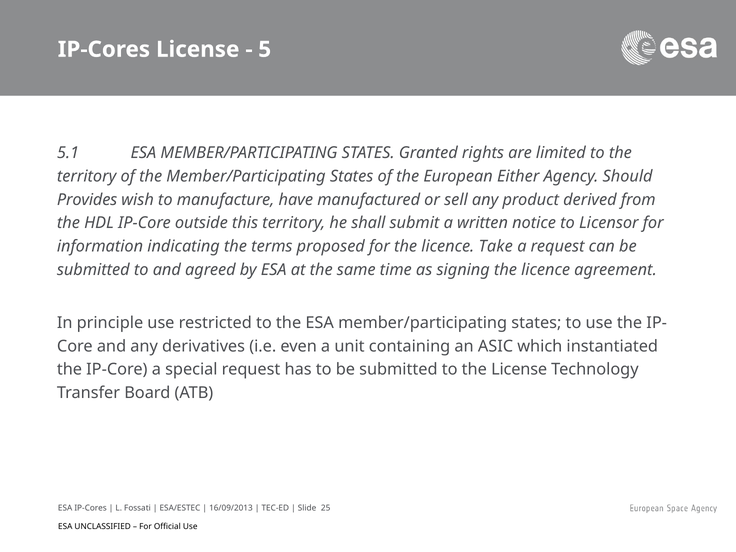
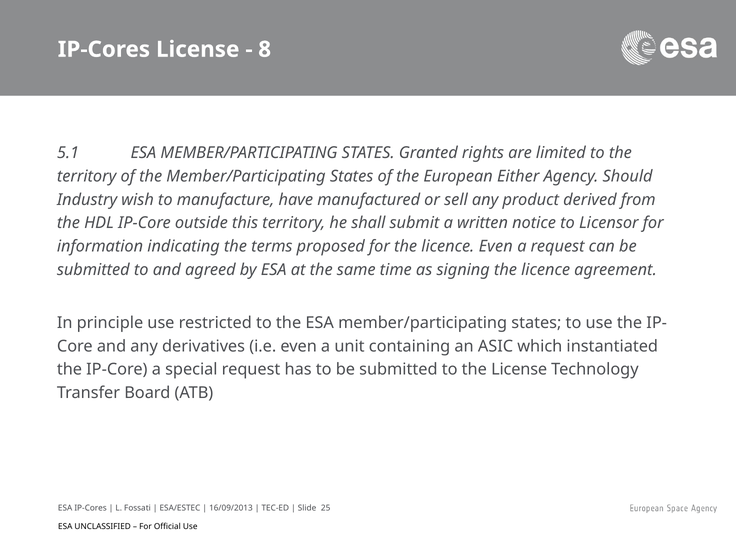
5: 5 -> 8 (265, 49)
Provides: Provides -> Industry (87, 200)
licence Take: Take -> Even (496, 246)
